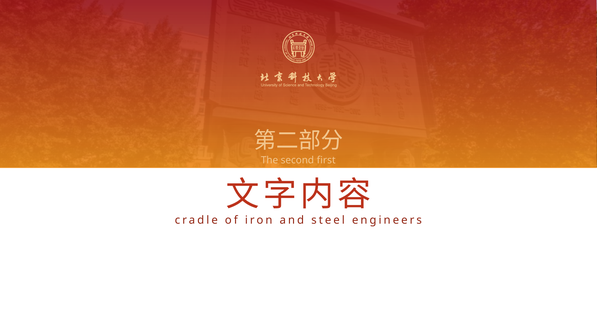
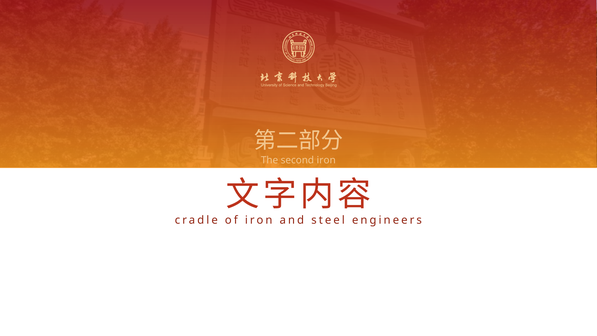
second first: first -> iron (326, 160)
